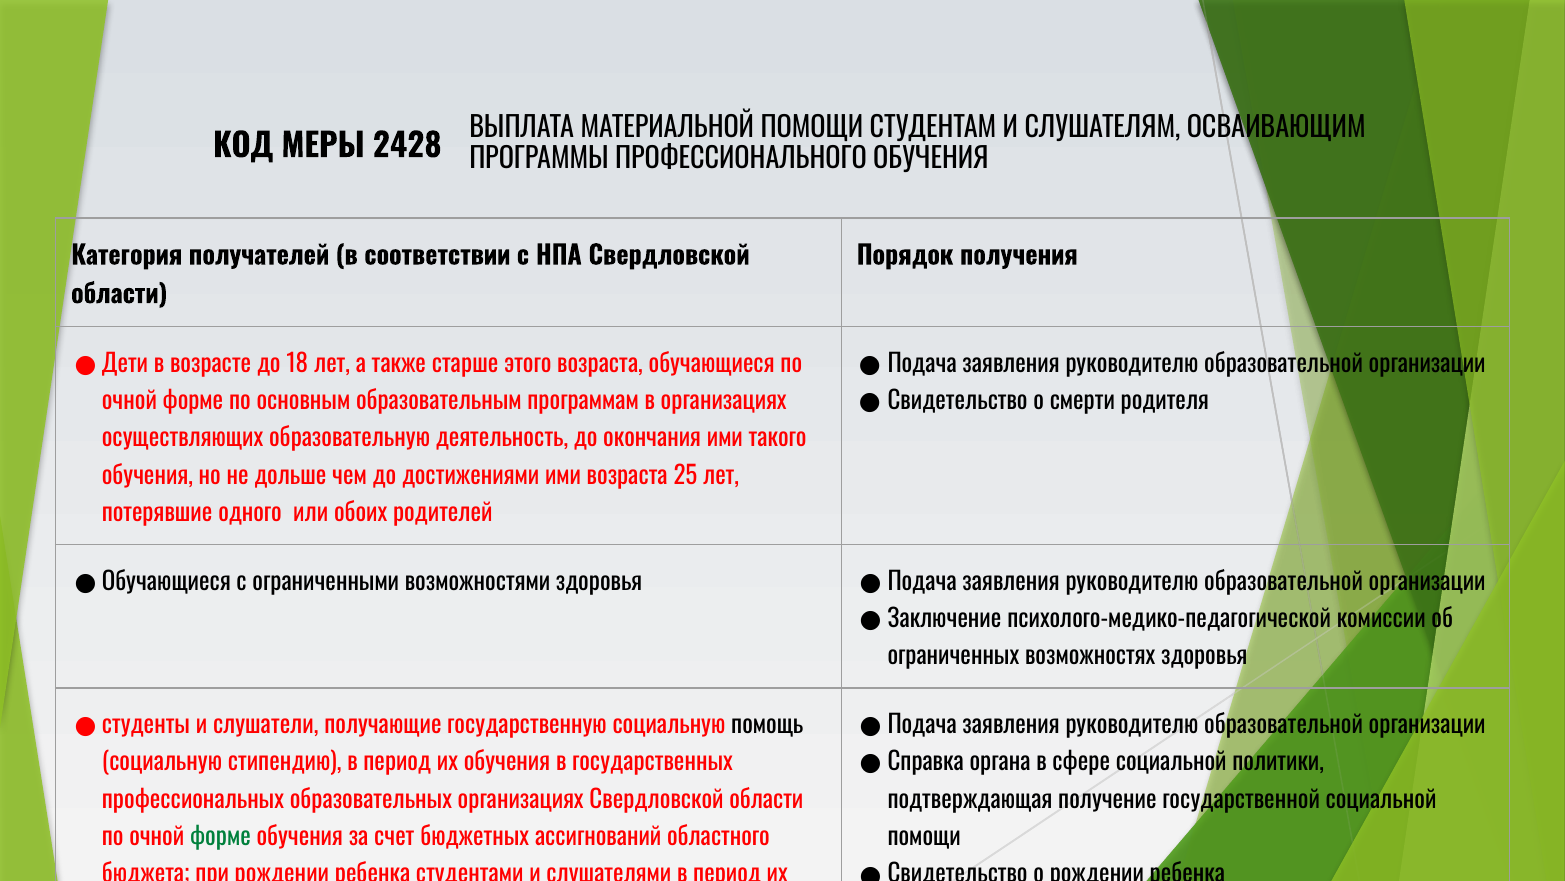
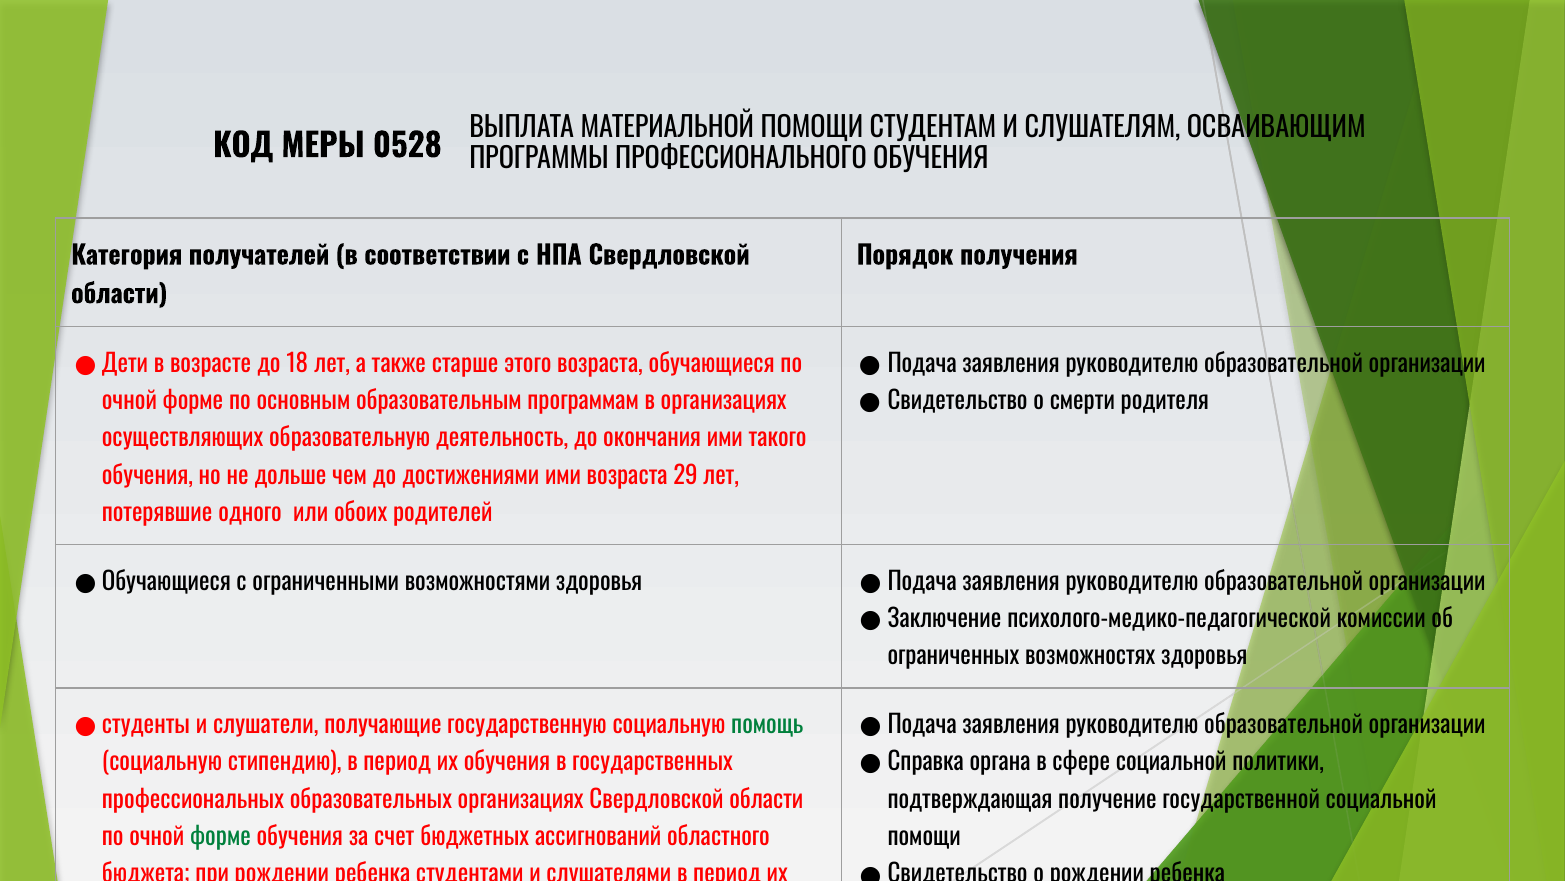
2428: 2428 -> 0528 (407, 146)
25: 25 -> 29 (686, 476)
помощь colour: black -> green (767, 725)
